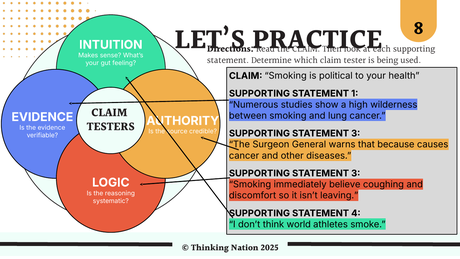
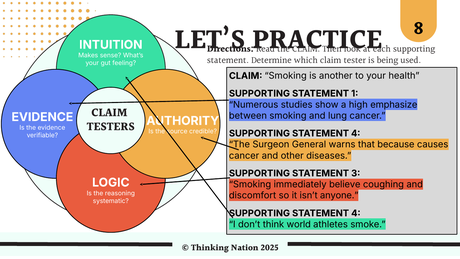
political: political -> another (336, 76)
wilderness: wilderness -> emphasize (394, 105)
3: 3 -> 4 (356, 133)
leaving: leaving -> anyone (339, 195)
